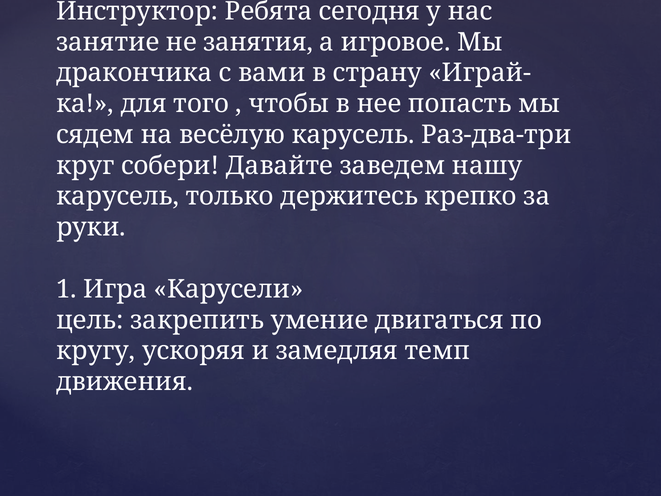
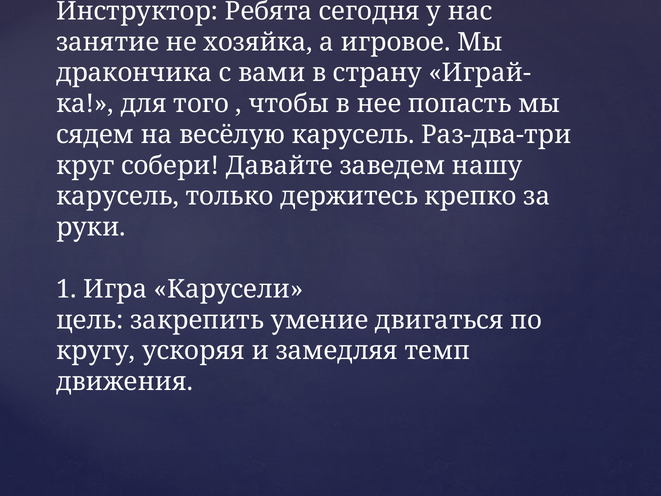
занятия: занятия -> хозяйка (258, 42)
